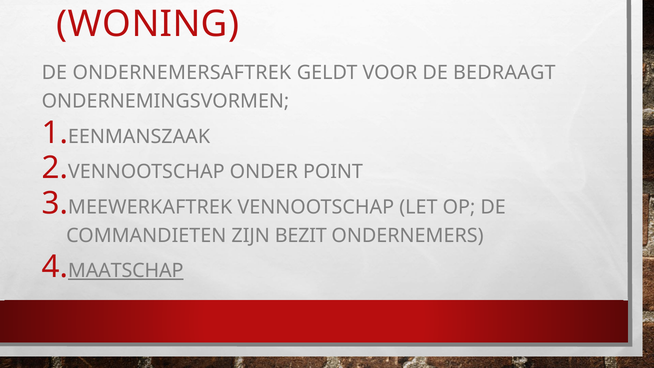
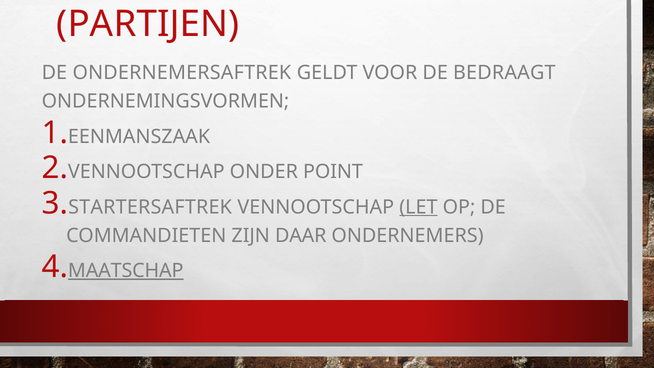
WONING: WONING -> PARTIJEN (148, 24)
MEEWERKAFTREK: MEEWERKAFTREK -> STARTERSAFTREK (150, 207)
LET underline: none -> present (418, 207)
BEZIT: BEZIT -> DAAR (301, 235)
